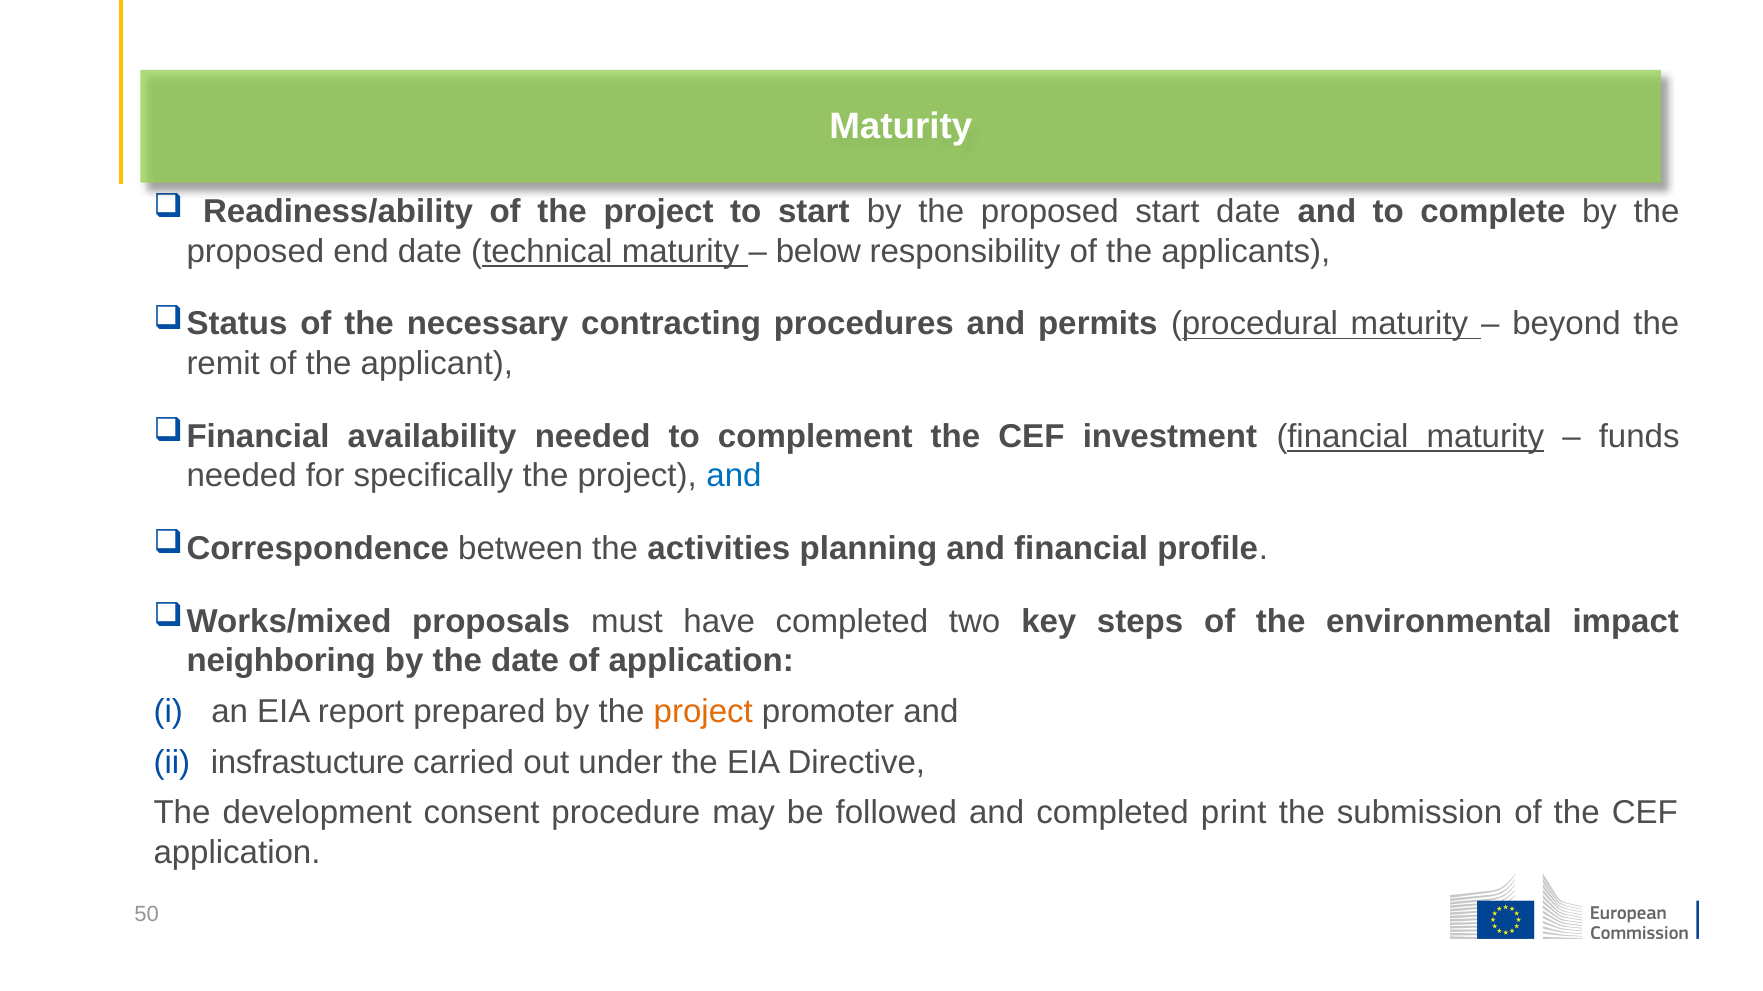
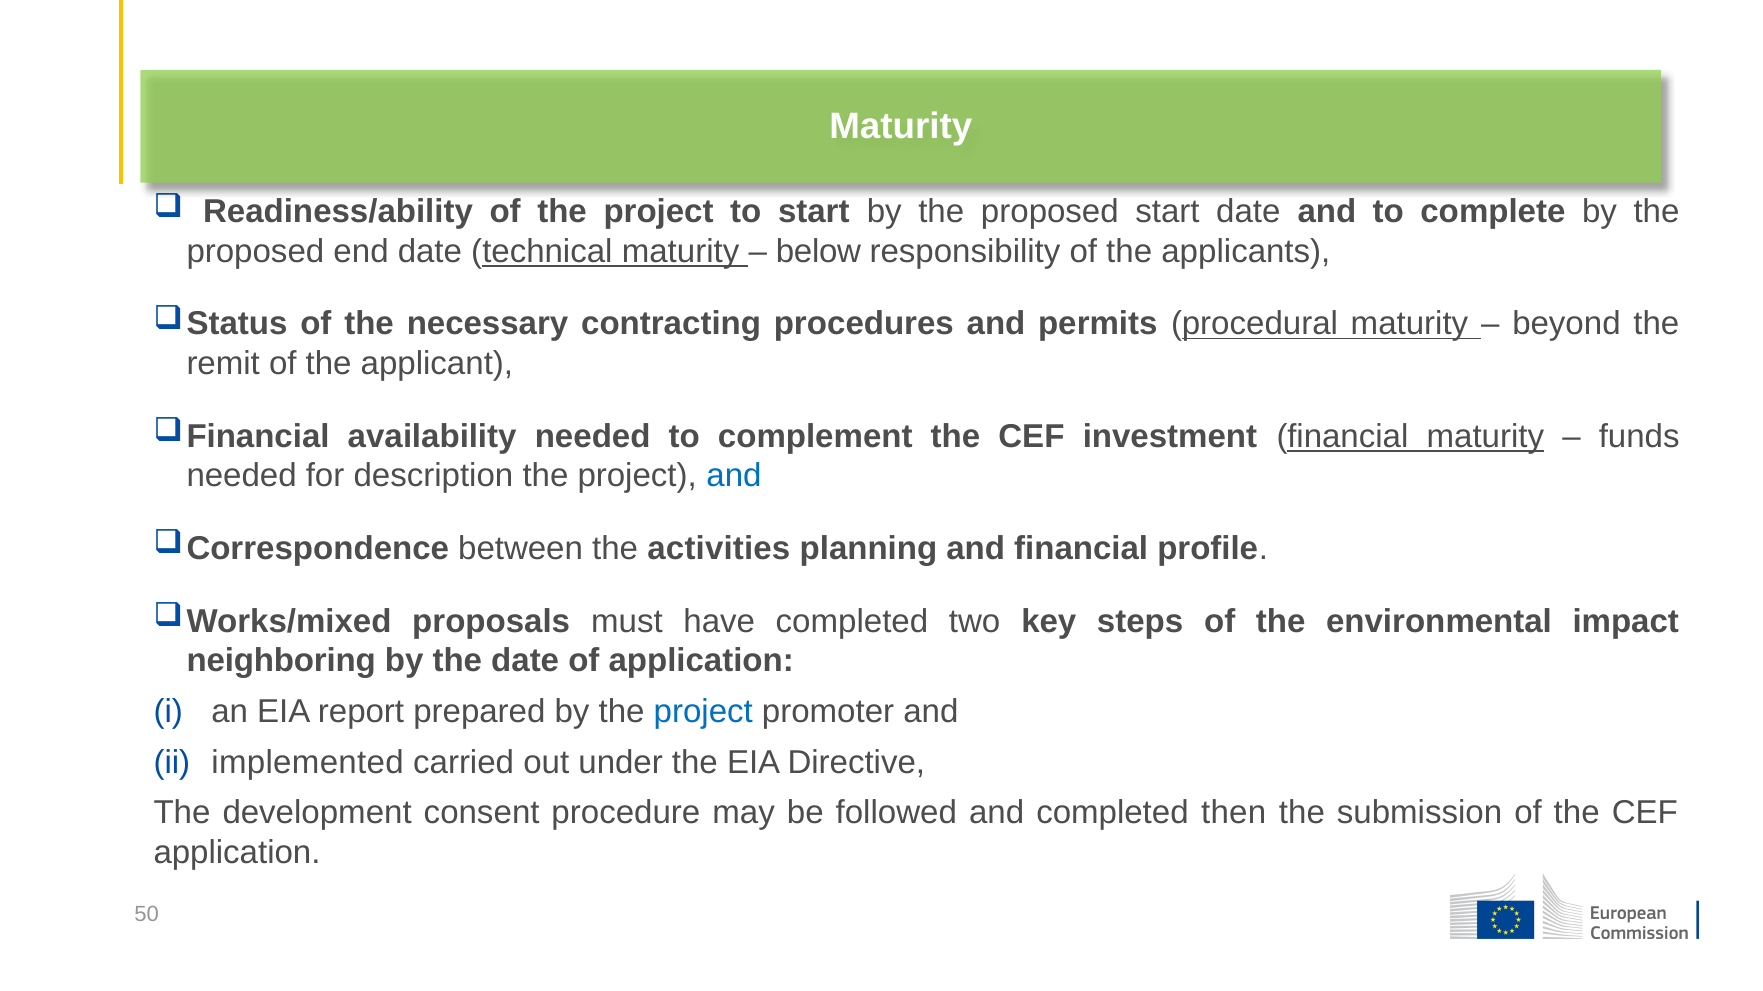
specifically: specifically -> description (433, 476)
project colour: orange -> blue (703, 712)
insfrastucture: insfrastucture -> implemented (308, 763)
print: print -> then (1234, 813)
